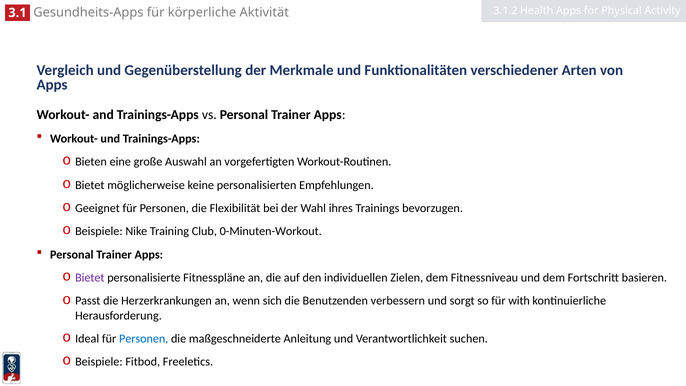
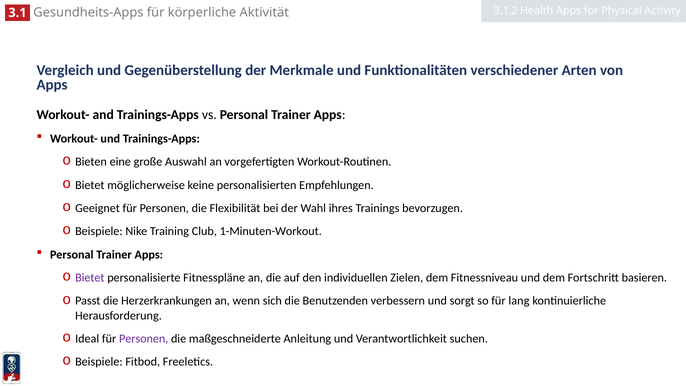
0-Minuten-Workout: 0-Minuten-Workout -> 1-Minuten-Workout (271, 231)
with: with -> lang (519, 301)
Personen colour: blue -> purple (144, 339)
